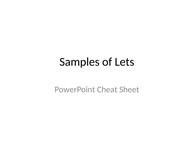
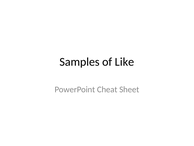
Lets: Lets -> Like (125, 62)
